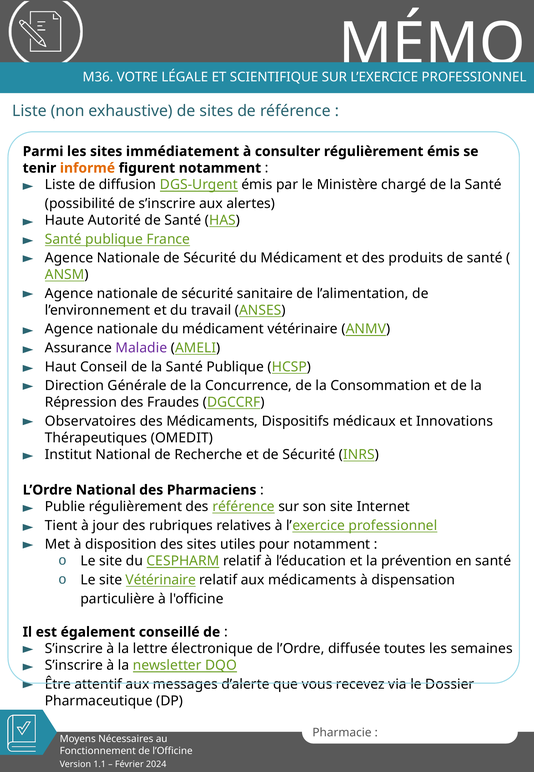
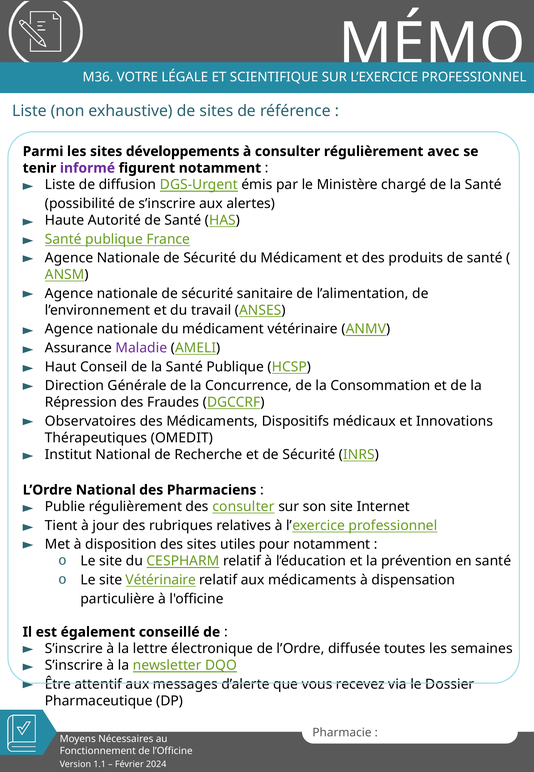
immédiatement: immédiatement -> développements (183, 151)
régulièrement émis: émis -> avec (443, 151)
informé colour: orange -> purple (87, 168)
des référence: référence -> consulter (243, 506)
